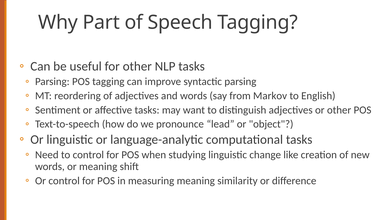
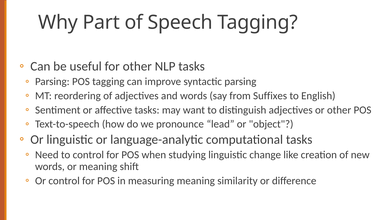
Markov: Markov -> Suffixes (270, 96)
